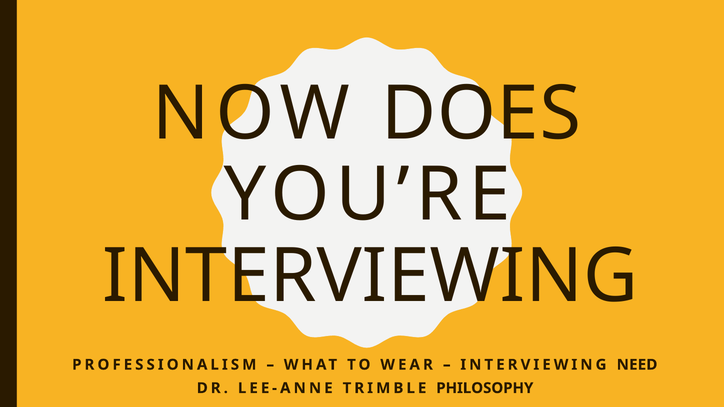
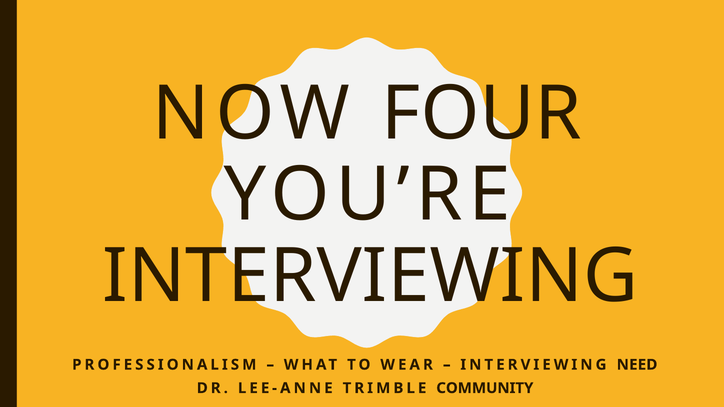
DOES: DOES -> FOUR (482, 114)
PHILOSOPHY: PHILOSOPHY -> COMMUNITY (485, 388)
